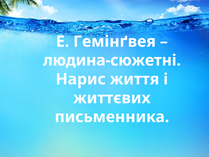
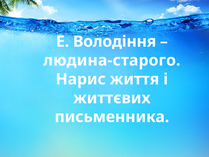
Гемінґвея: Гемінґвея -> Володіння (115, 41)
людина-сюжетні: людина-сюжетні -> людина-старого (112, 60)
